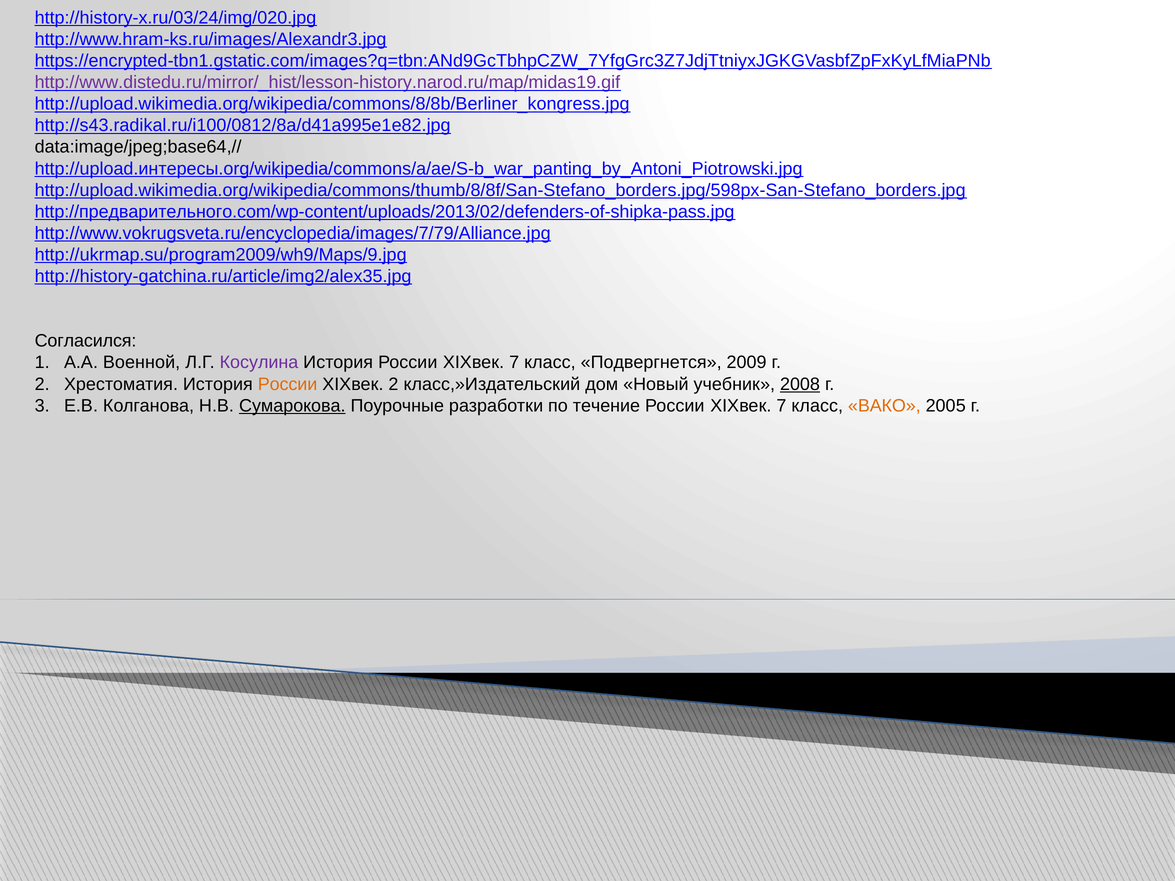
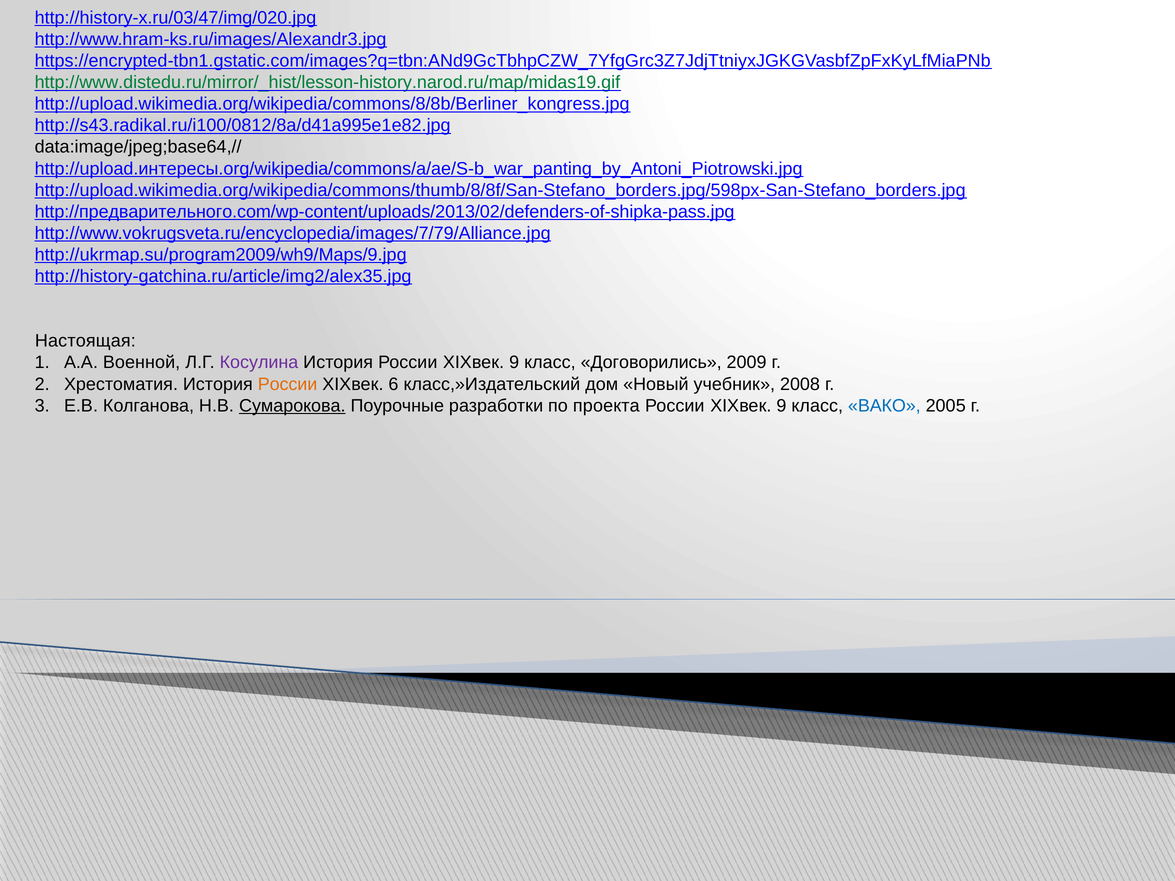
http://history-x.ru/03/24/img/020.jpg: http://history-x.ru/03/24/img/020.jpg -> http://history-x.ru/03/47/img/020.jpg (175, 18)
http://www.distedu.ru/mirror/_hist/lesson-history.narod.ru/map/midas19.gif colour: purple -> green (327, 82)
Согласился: Согласился -> Настоящая (85, 341)
История России XIXвек 7: 7 -> 9 (514, 363)
Подвергнется: Подвергнется -> Договорились (651, 363)
XIXвек 2: 2 -> 6 (393, 384)
2008 underline: present -> none (800, 384)
течение: течение -> проекта (606, 406)
7: 7 -> 9 (781, 406)
ВАКО colour: orange -> blue (884, 406)
